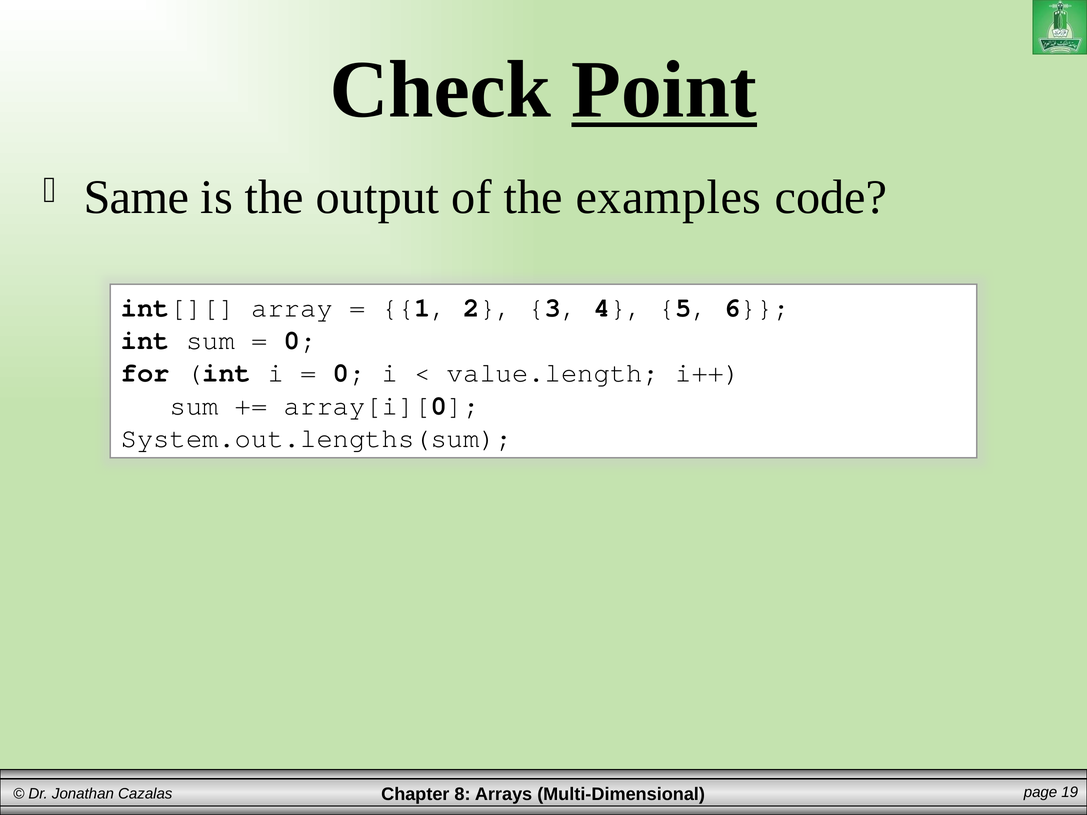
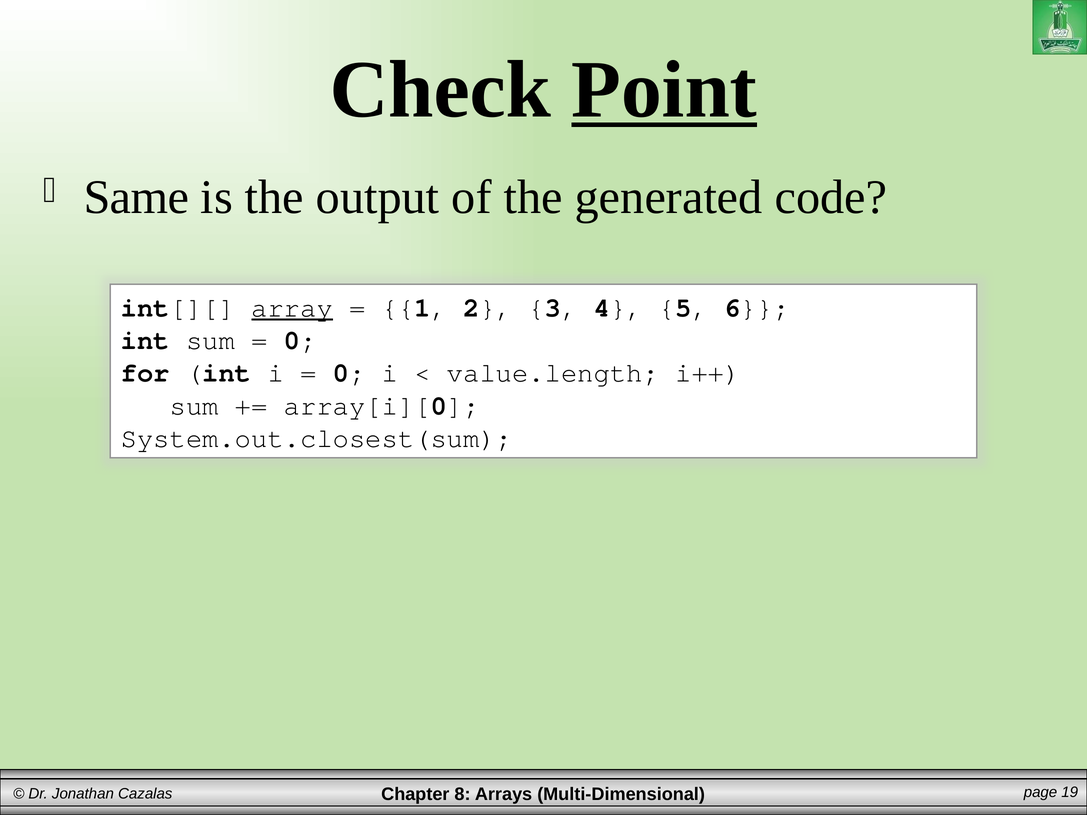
examples: examples -> generated (669, 197)
array underline: none -> present (292, 308)
System.out.lengths(sum: System.out.lengths(sum -> System.out.closest(sum (317, 438)
